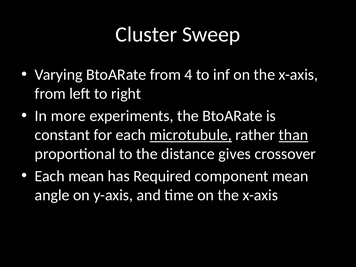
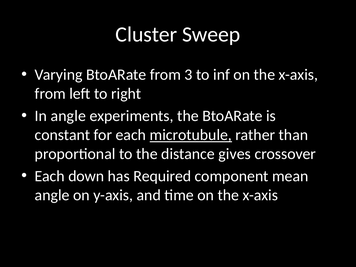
4: 4 -> 3 (188, 75)
In more: more -> angle (68, 116)
than underline: present -> none (293, 135)
Each mean: mean -> down (86, 176)
